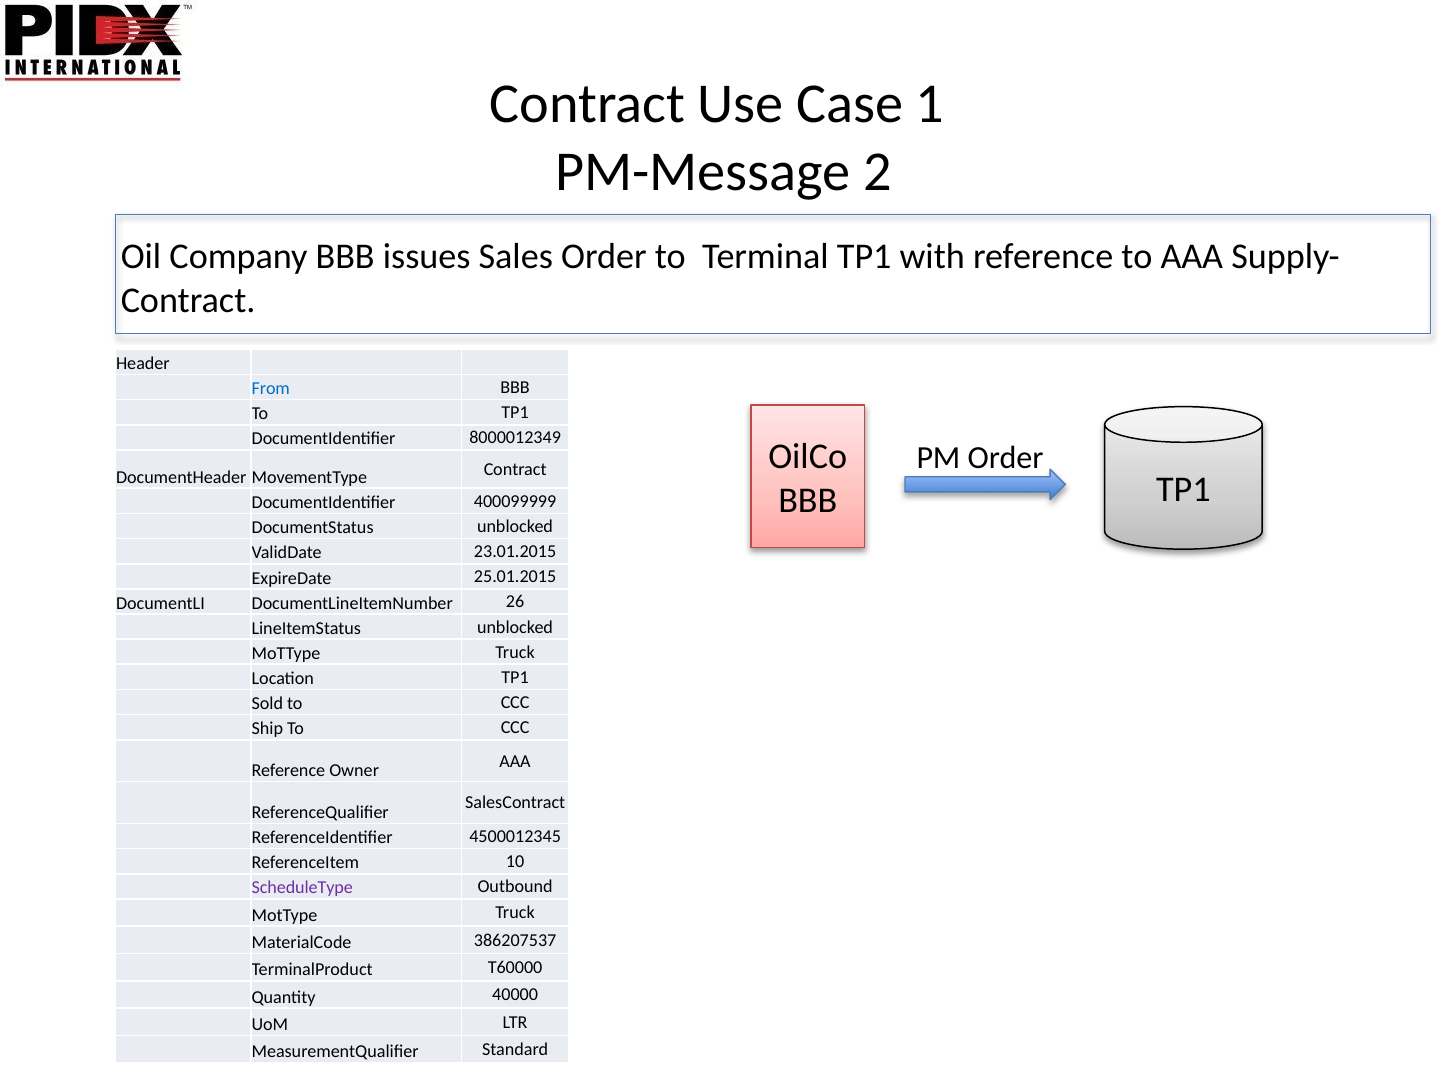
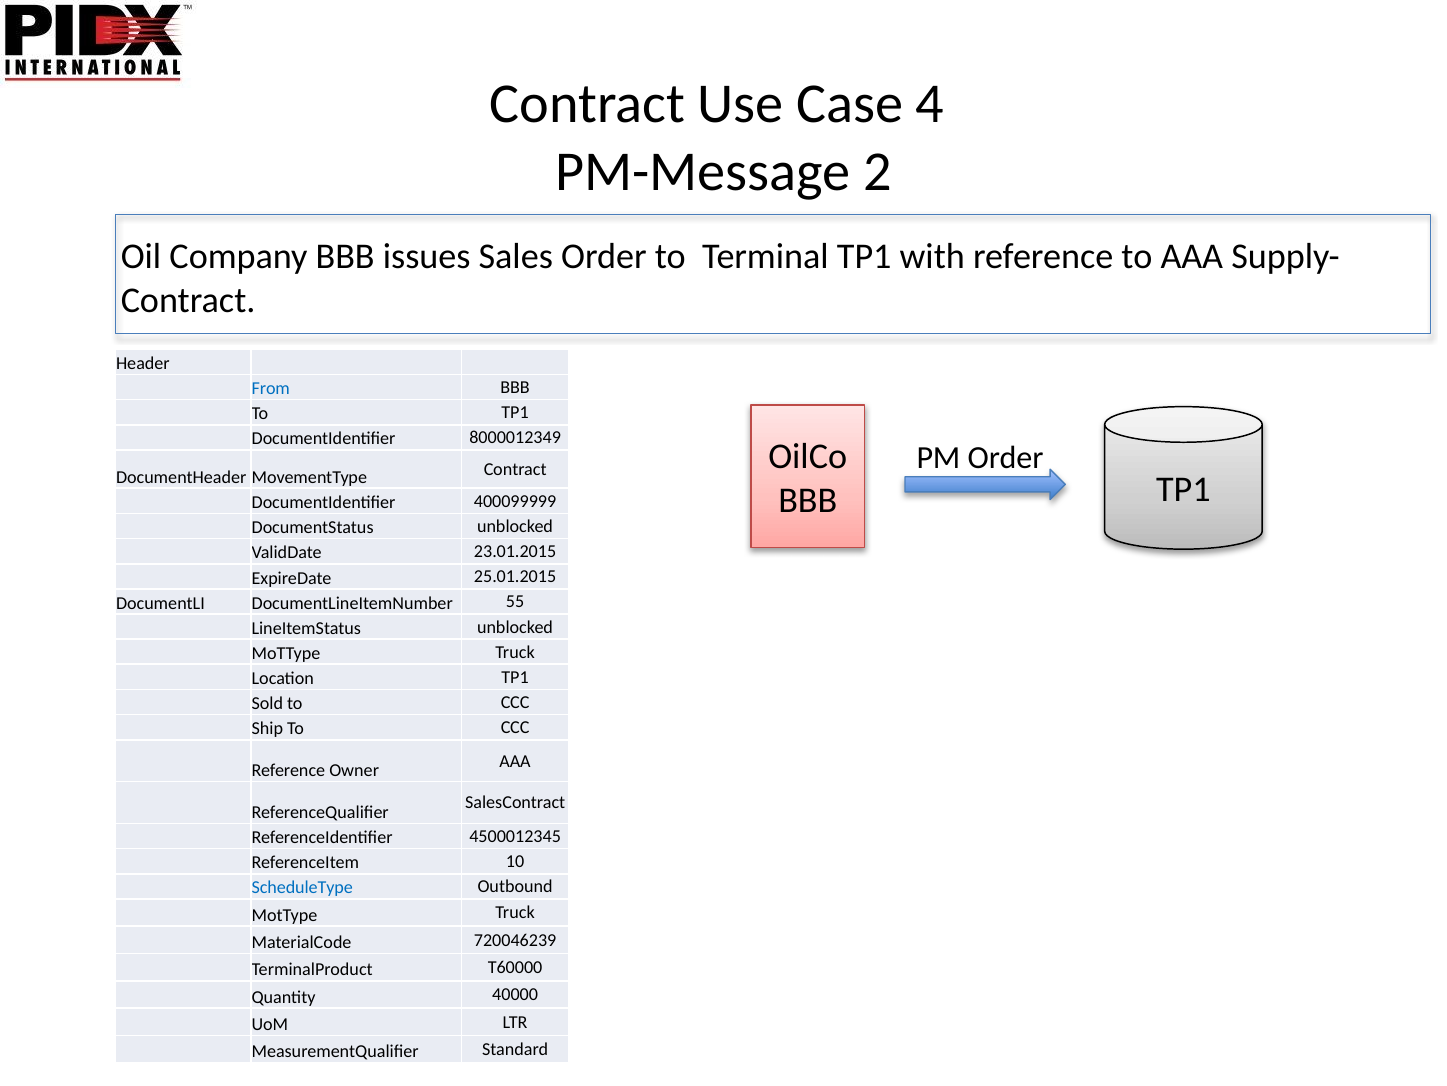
1: 1 -> 4 (930, 104)
26: 26 -> 55 (515, 602)
ScheduleType colour: purple -> blue (302, 887)
386207537: 386207537 -> 720046239 (515, 940)
